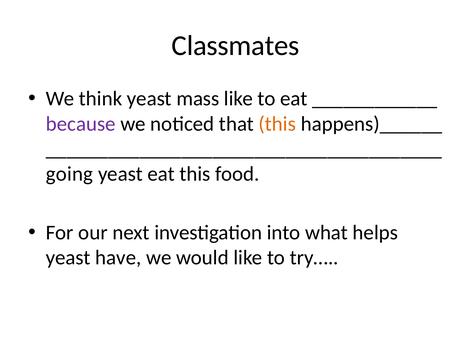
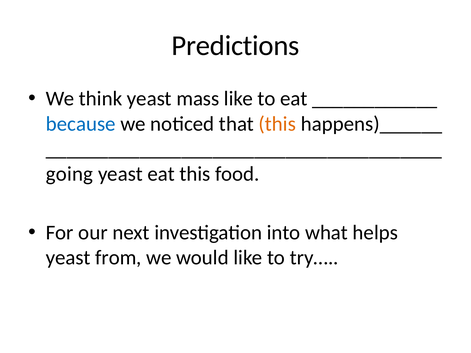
Classmates: Classmates -> Predictions (236, 46)
because colour: purple -> blue (81, 124)
have: have -> from (118, 258)
